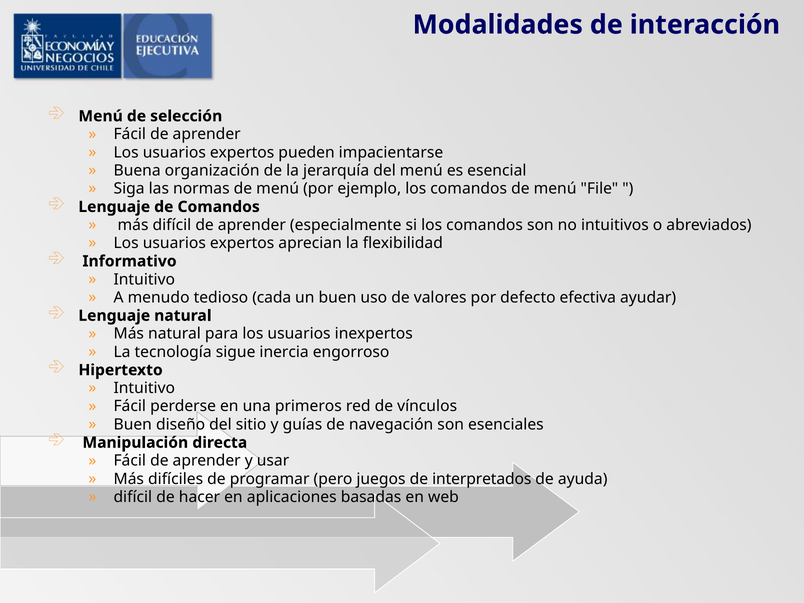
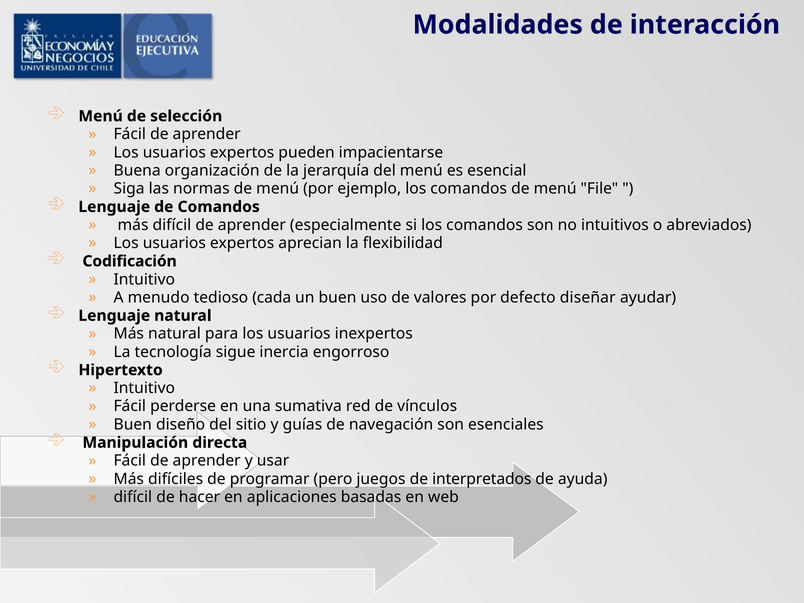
Informativo: Informativo -> Codificación (130, 261)
efectiva: efectiva -> diseñar (588, 298)
primeros: primeros -> sumativa (308, 406)
